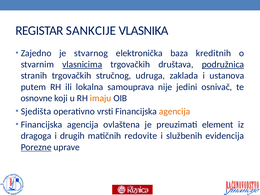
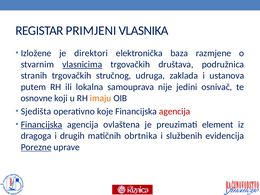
SANKCIJE: SANKCIJE -> PRIMJENI (91, 31)
Zajedno: Zajedno -> Izložene (36, 53)
stvarnog: stvarnog -> direktori (91, 53)
kreditnih: kreditnih -> razmjene (214, 53)
podružnica underline: present -> none (223, 64)
vrsti: vrsti -> koje (105, 111)
agencija colour: orange -> red (175, 111)
Financijska underline: none -> present (42, 125)
redovite: redovite -> obrtnika (141, 136)
